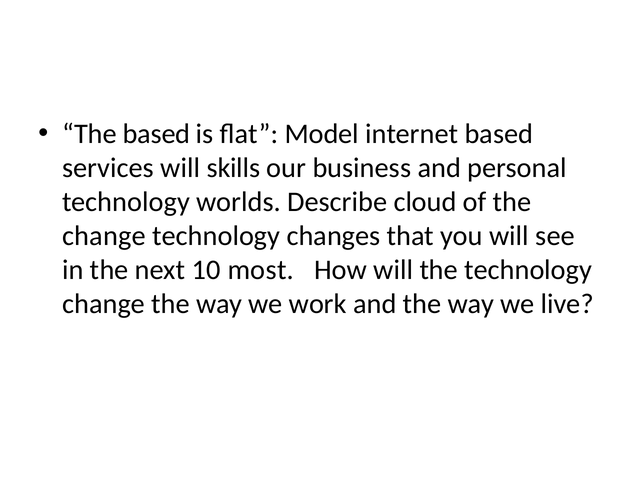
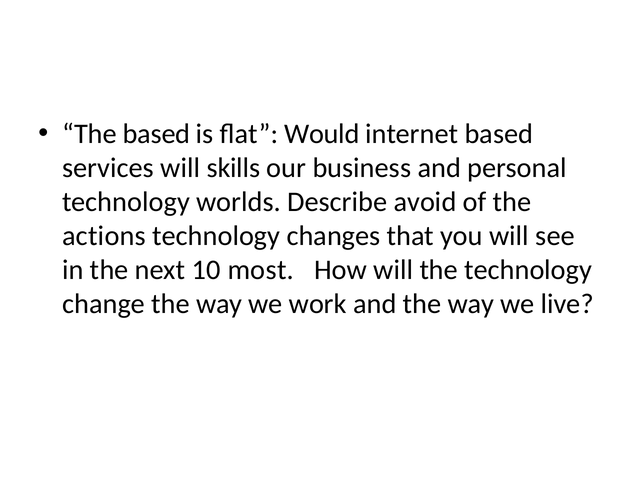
Model: Model -> Would (322, 134)
cloud: cloud -> avoid (425, 202)
change: change -> actions (104, 236)
